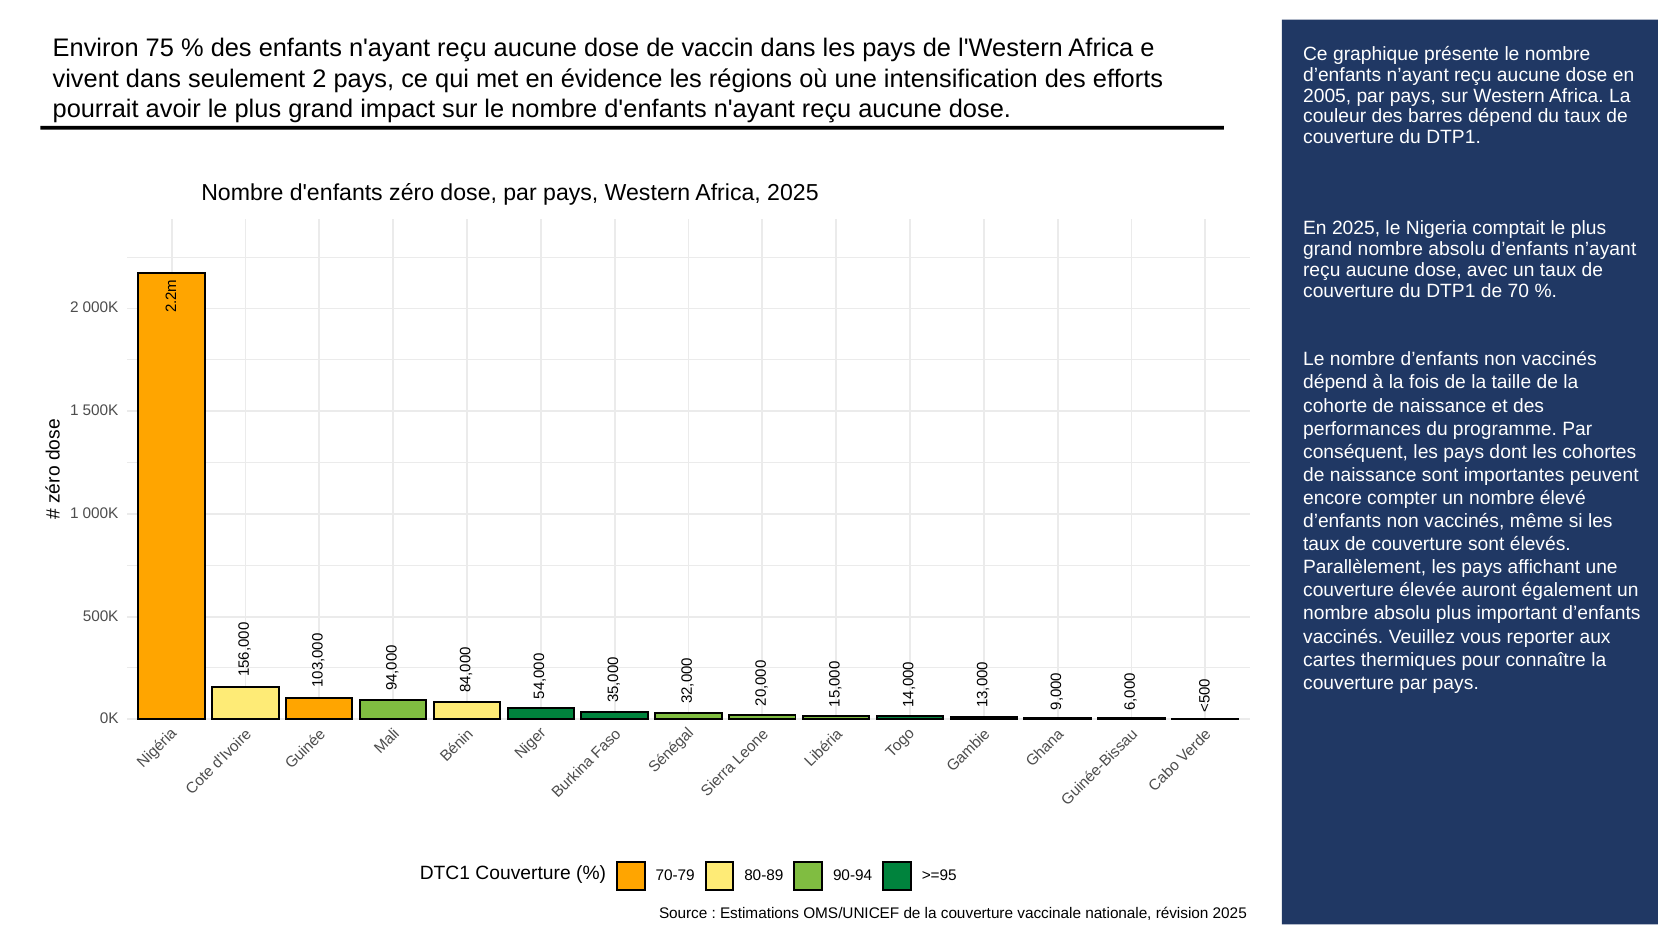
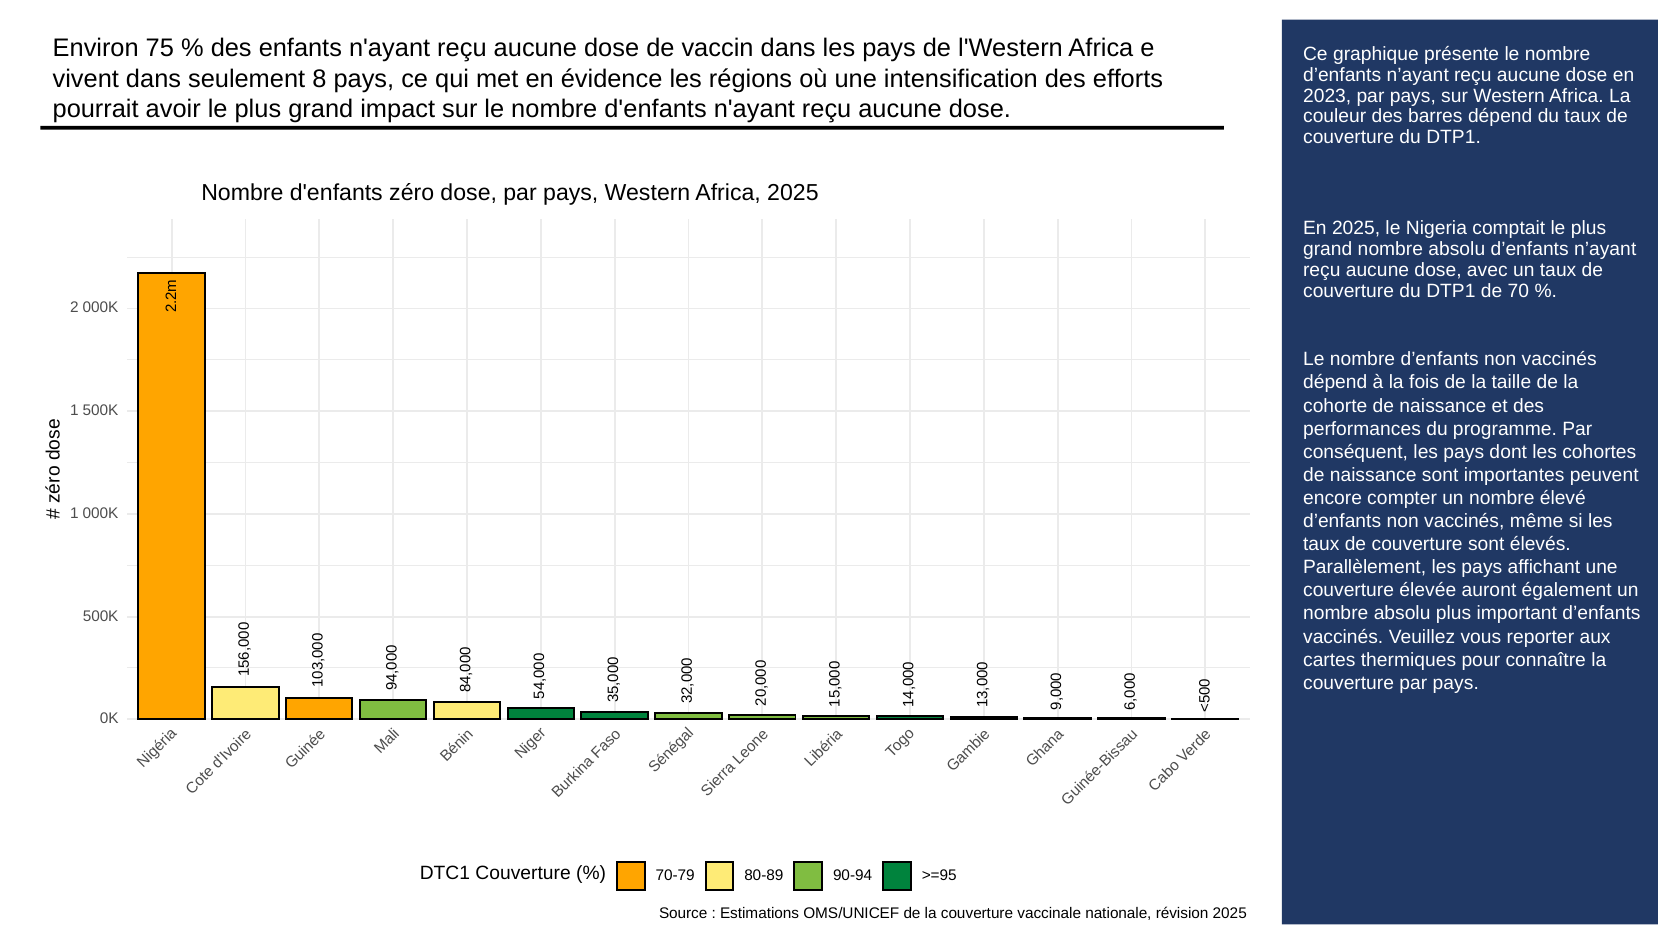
seulement 2: 2 -> 8 (319, 79)
2005: 2005 -> 2023 (1327, 96)
